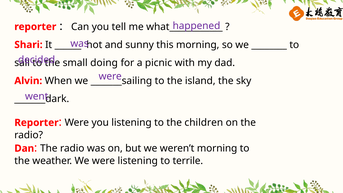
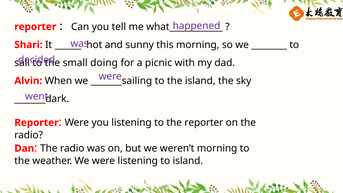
the children: children -> reporter (204, 123)
to terrile: terrile -> island (188, 161)
